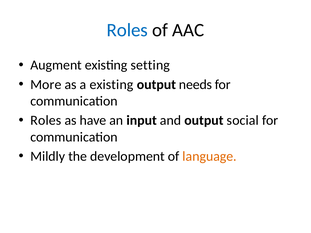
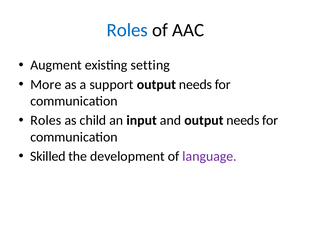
a existing: existing -> support (112, 85)
have: have -> child (93, 121)
and output social: social -> needs (243, 121)
Mildly: Mildly -> Skilled (48, 156)
language colour: orange -> purple (210, 156)
